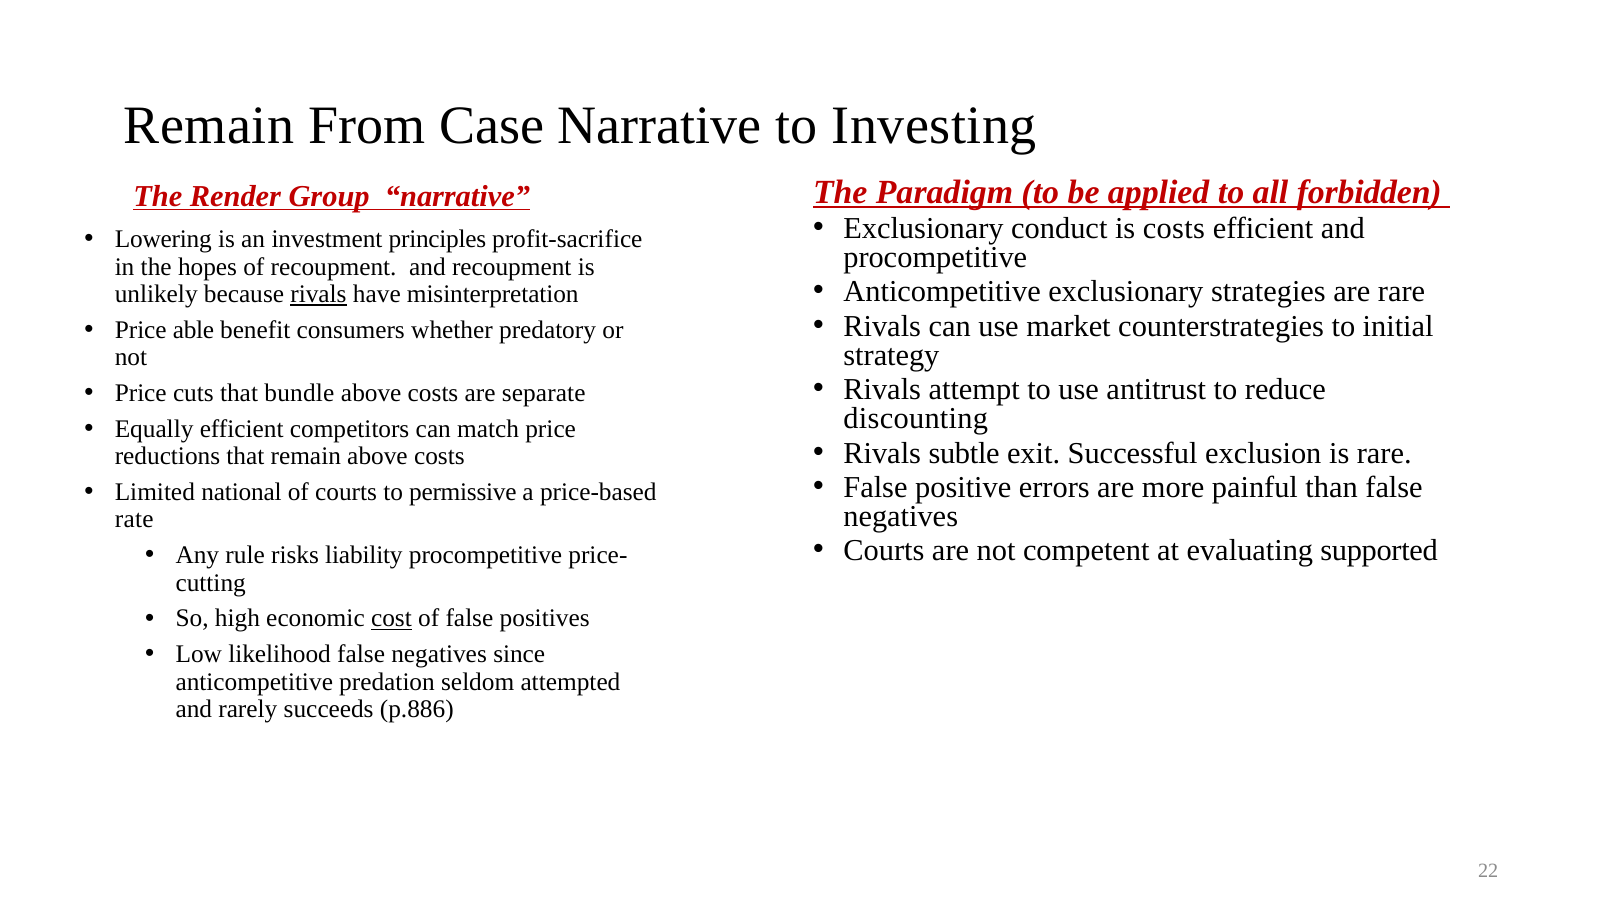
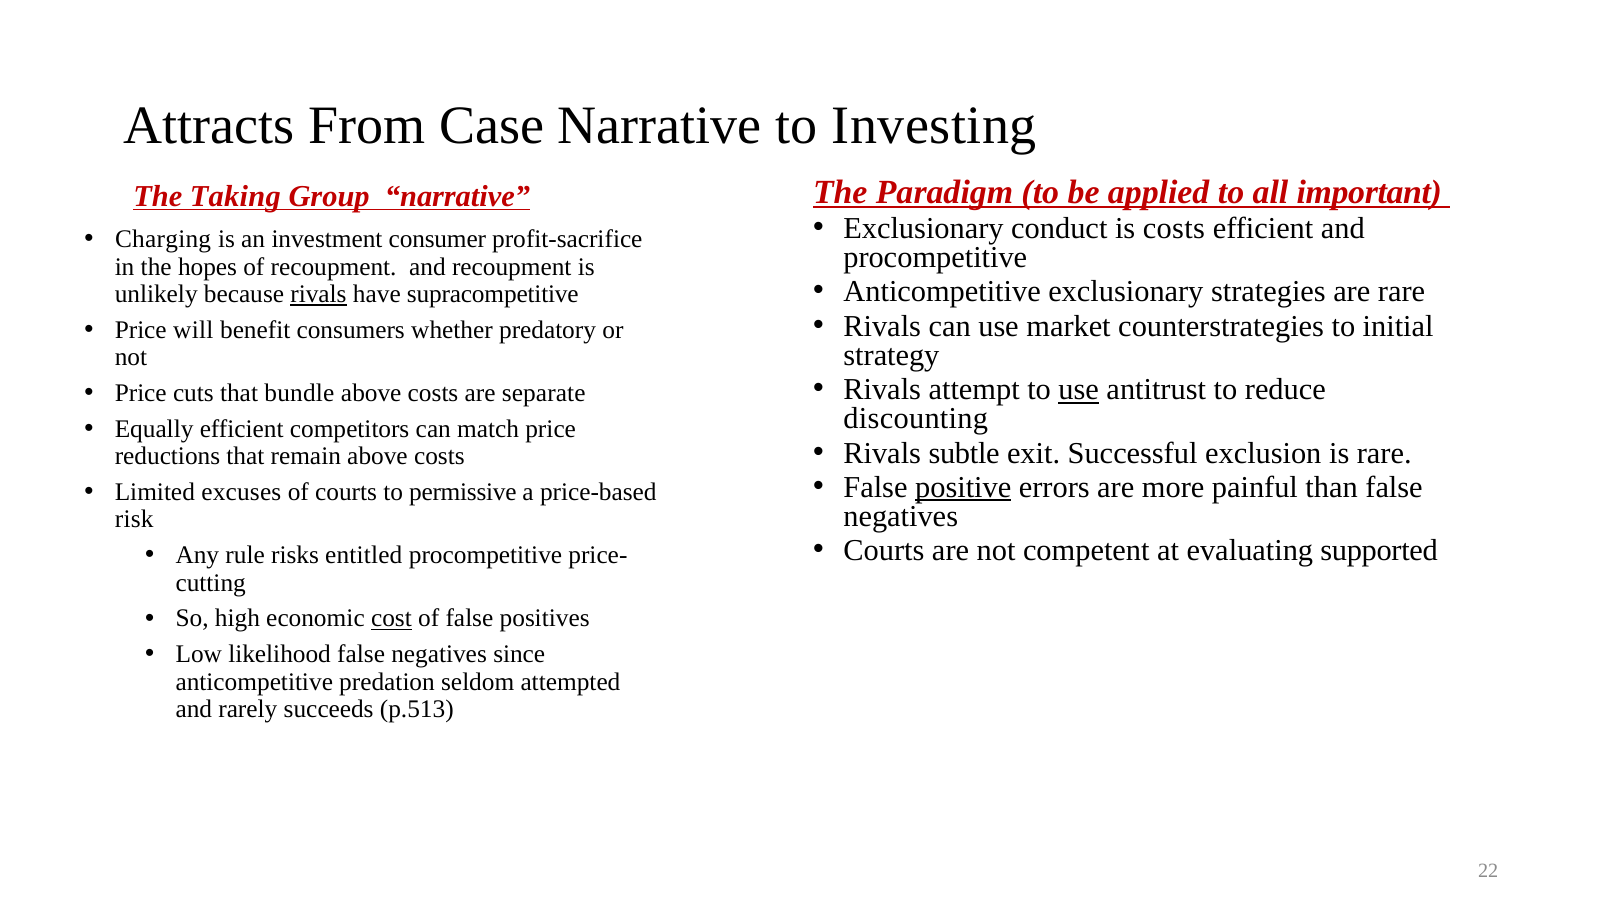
Remain: Remain -> Attracts (209, 126)
forbidden: forbidden -> important (1369, 192)
Render: Render -> Taking (235, 196)
Lowering: Lowering -> Charging (163, 239)
principles: principles -> consumer (437, 239)
misinterpretation: misinterpretation -> supracompetitive (493, 294)
able: able -> will (193, 330)
use underline: none -> present (1079, 390)
positive underline: none -> present (963, 488)
national: national -> excuses (241, 492)
rate: rate -> risk (134, 520)
liability: liability -> entitled (364, 556)
p.886: p.886 -> p.513 (417, 709)
